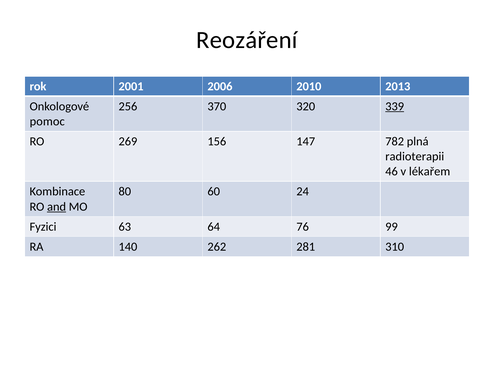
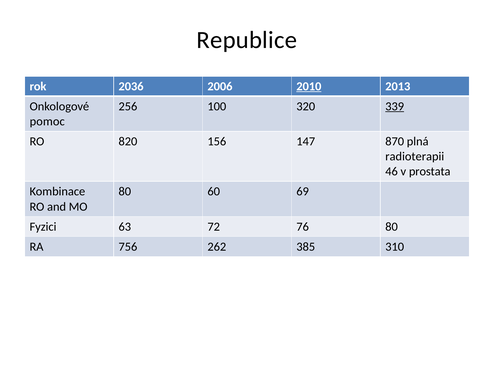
Reozáření: Reozáření -> Republice (247, 40)
2001: 2001 -> 2036 (131, 86)
2010 underline: none -> present (309, 86)
370: 370 -> 100 (217, 107)
269: 269 -> 820 (128, 142)
782: 782 -> 870 (395, 142)
lékařem: lékařem -> prostata (430, 172)
24: 24 -> 69 (303, 192)
and underline: present -> none (57, 207)
64: 64 -> 72 (214, 227)
76 99: 99 -> 80 (392, 227)
140: 140 -> 756 (128, 247)
281: 281 -> 385 (306, 247)
